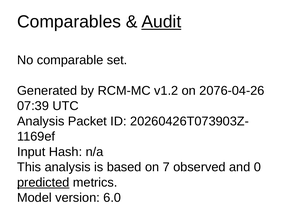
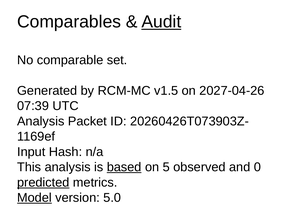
v1.2: v1.2 -> v1.5 (166, 90)
2076-04-26: 2076-04-26 -> 2027-04-26 (232, 90)
based underline: none -> present (124, 167)
7: 7 -> 5 (166, 167)
Model underline: none -> present (34, 197)
6.0: 6.0 -> 5.0 (112, 197)
